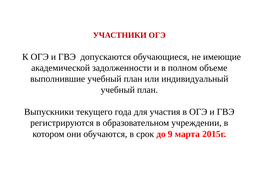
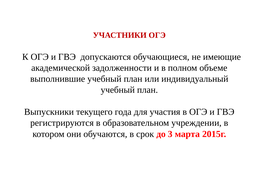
9: 9 -> 3 (170, 134)
